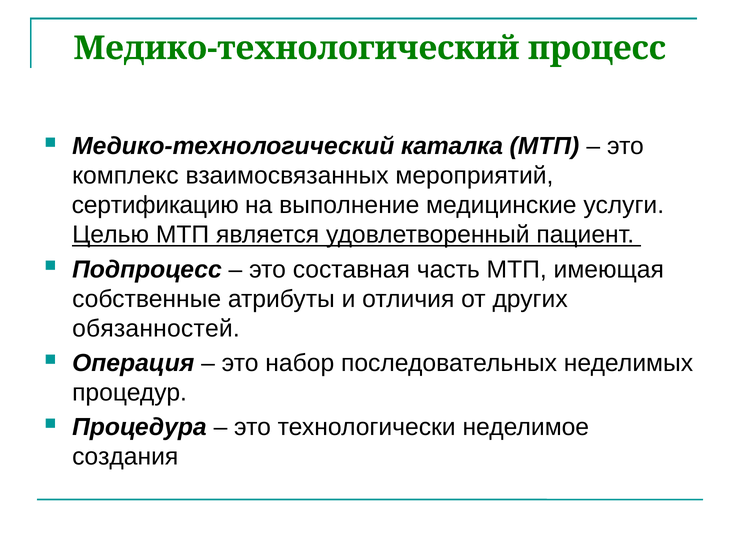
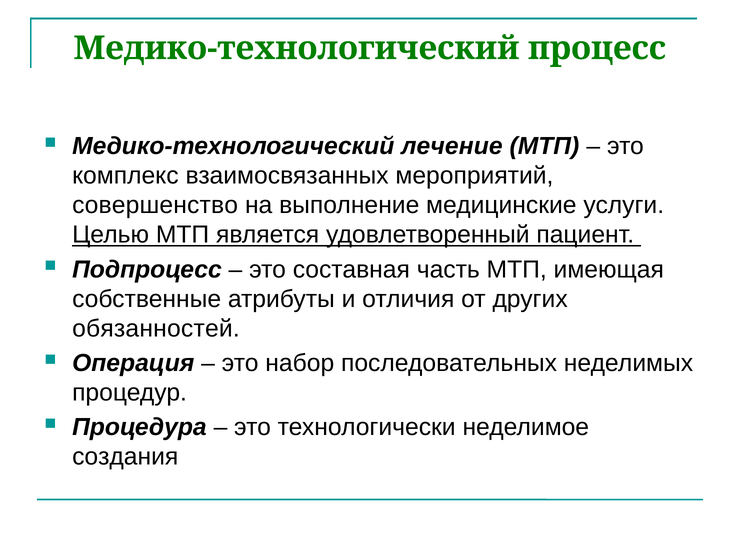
каталка: каталка -> лечение (452, 146)
сертификацию: сертификацию -> совершенство (155, 205)
